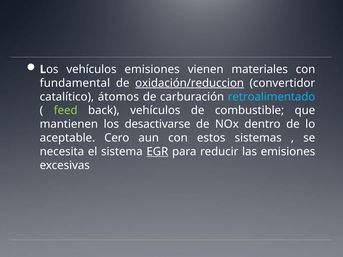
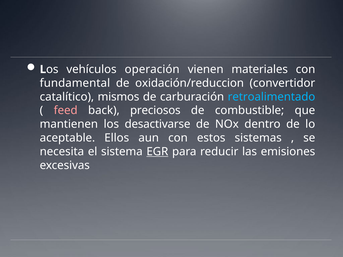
vehículos emisiones: emisiones -> operación (152, 69)
oxidación/reduccion underline: present -> none (190, 83)
átomos: átomos -> mismos (119, 97)
feed colour: light green -> pink (66, 111)
back vehículos: vehículos -> preciosos (155, 111)
Cero: Cero -> Ellos (117, 138)
